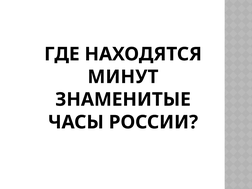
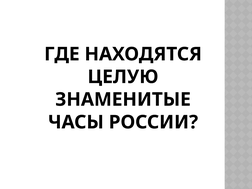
МИНУТ: МИНУТ -> ЦЕЛУЮ (123, 77)
